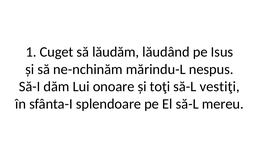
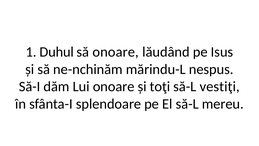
Cuget: Cuget -> Duhul (57, 52)
să lăudăm: lăudăm -> onoare (116, 52)
